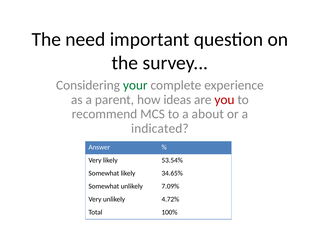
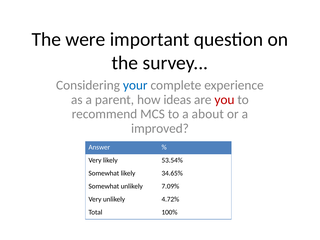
need: need -> were (85, 39)
your colour: green -> blue (135, 85)
indicated: indicated -> improved (160, 128)
